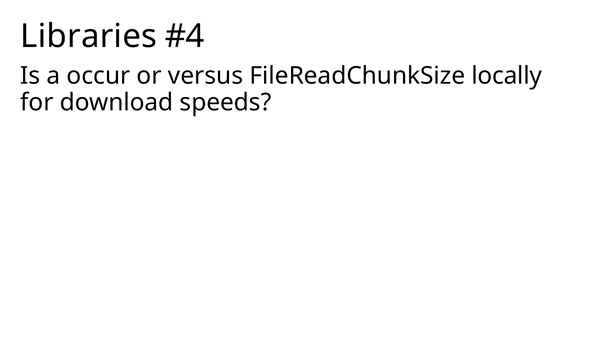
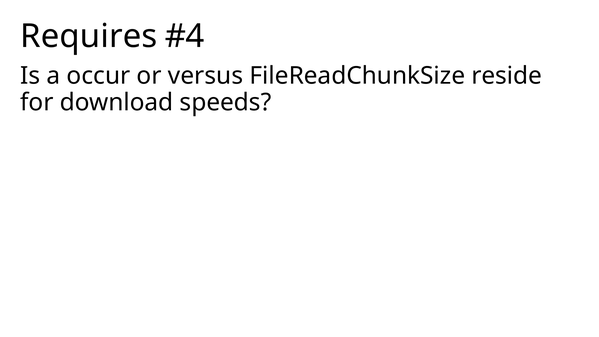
Libraries: Libraries -> Requires (89, 36)
locally: locally -> reside (507, 76)
